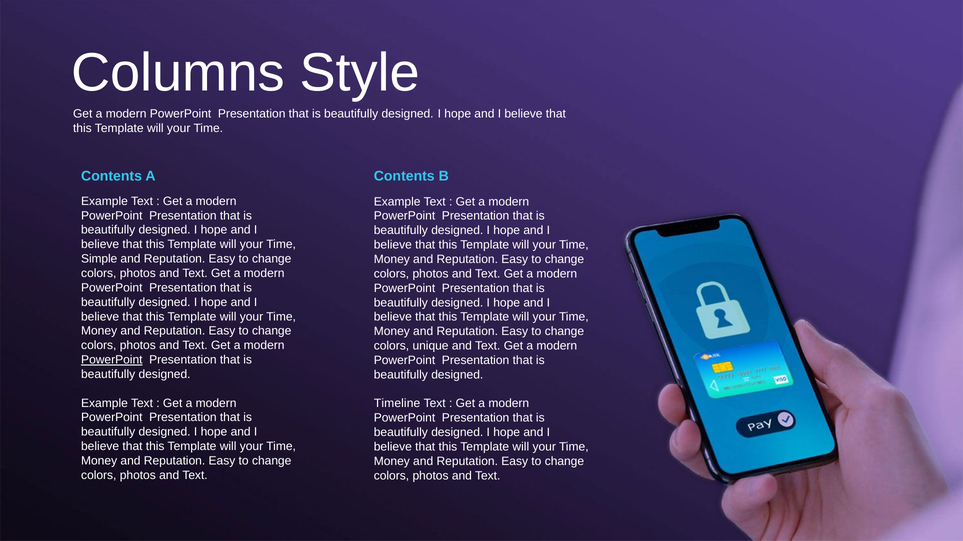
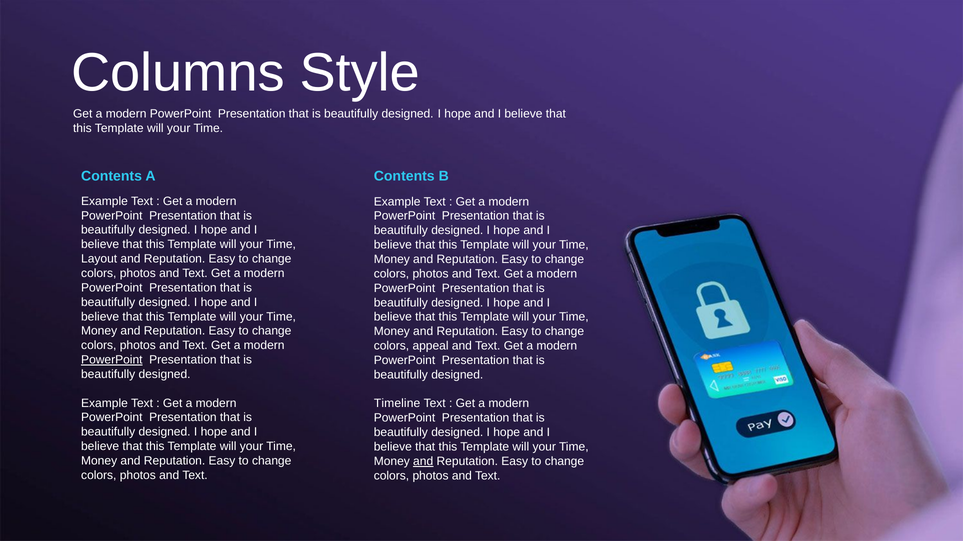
Simple: Simple -> Layout (99, 259)
unique: unique -> appeal (431, 346)
and underline: none -> present (423, 462)
